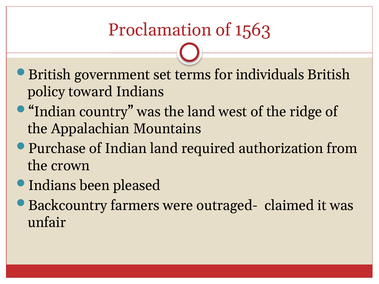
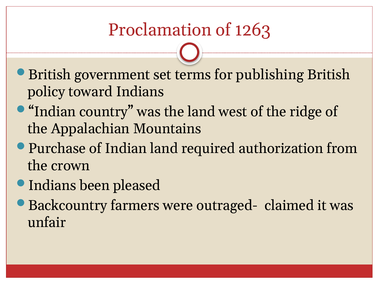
1563: 1563 -> 1263 (253, 30)
individuals: individuals -> publishing (270, 75)
